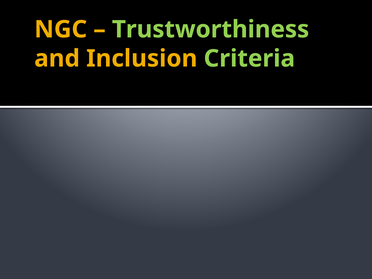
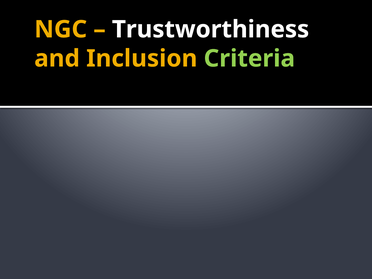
Trustworthiness colour: light green -> white (211, 29)
